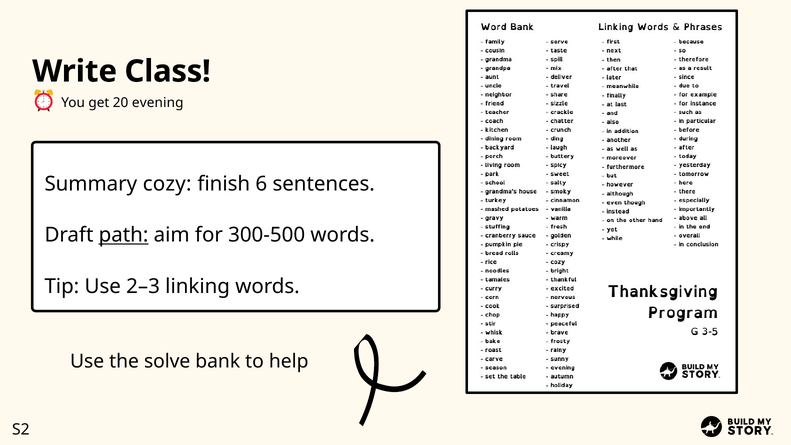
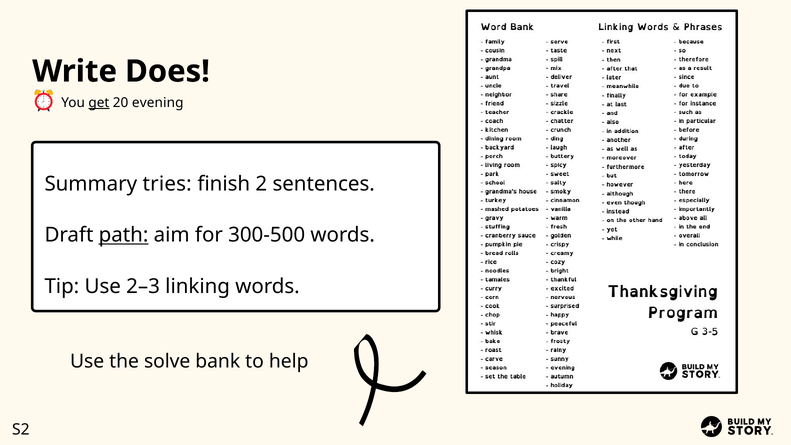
Class: Class -> Does (167, 71)
get underline: none -> present (99, 103)
cozy: cozy -> tries (167, 184)
6: 6 -> 2 (261, 184)
